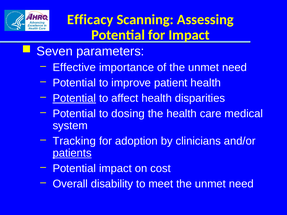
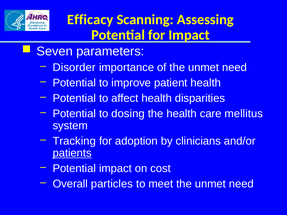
Effective: Effective -> Disorder (74, 68)
Potential underline: present -> none (74, 98)
medical: medical -> mellitus (244, 114)
disability: disability -> particles (112, 184)
